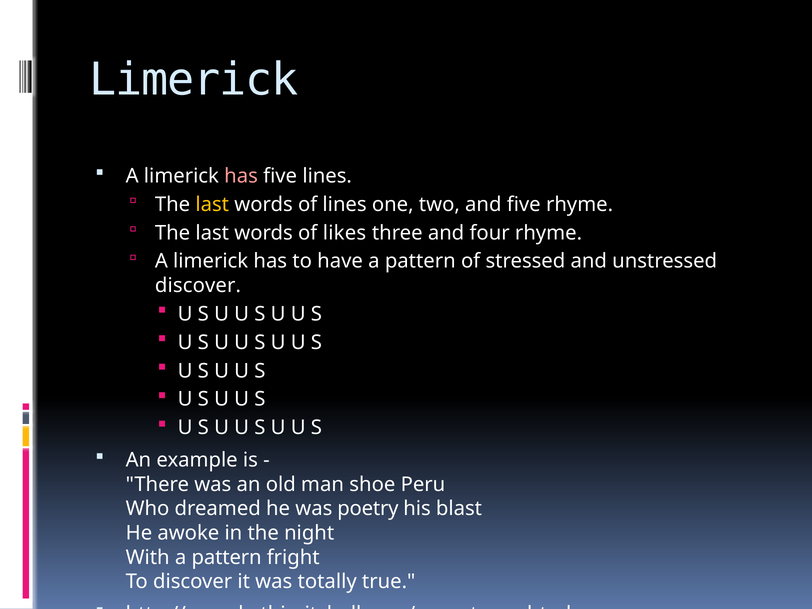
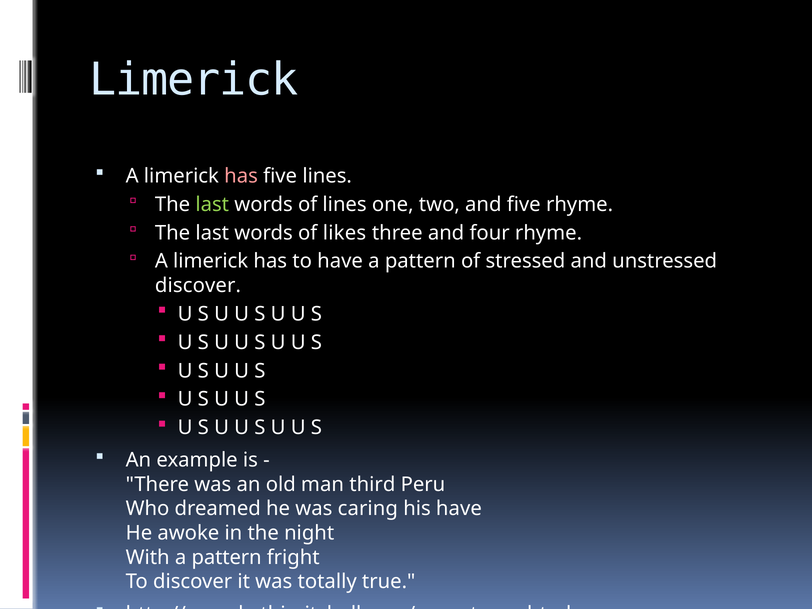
last colour: yellow -> light green (212, 204)
shoe: shoe -> third (372, 484)
poetry: poetry -> caring (368, 509)
his blast: blast -> have (459, 509)
